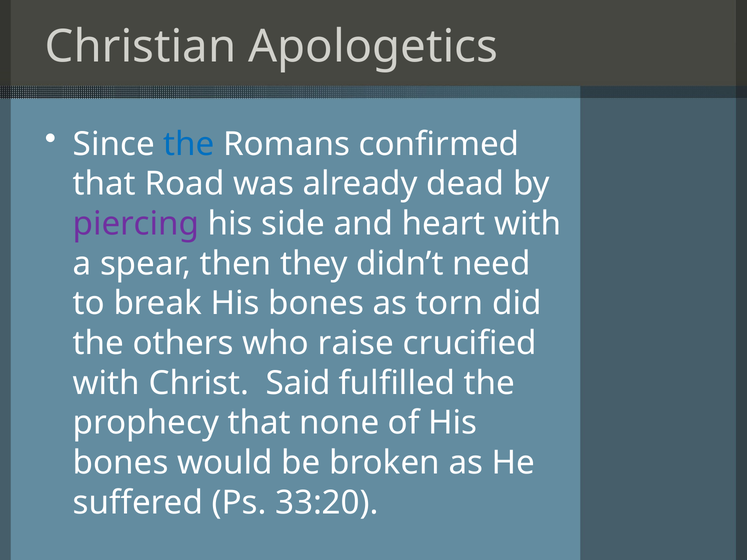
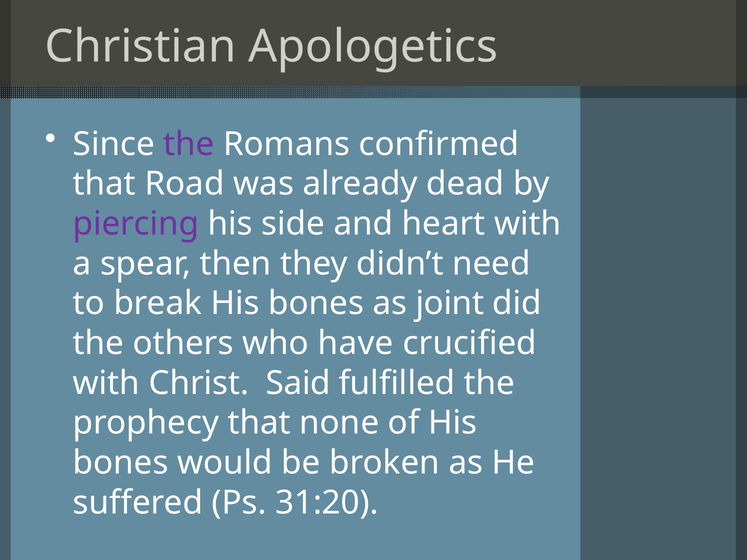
the colour: blue -> purple (189, 144)
torn: torn -> joint (450, 304)
raise: raise -> have (356, 344)
33:20: 33:20 -> 31:20 (327, 503)
